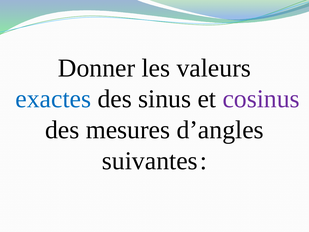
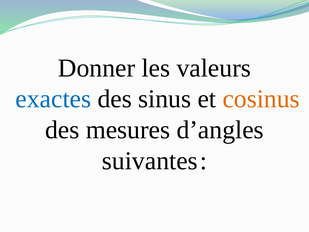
cosinus colour: purple -> orange (261, 99)
